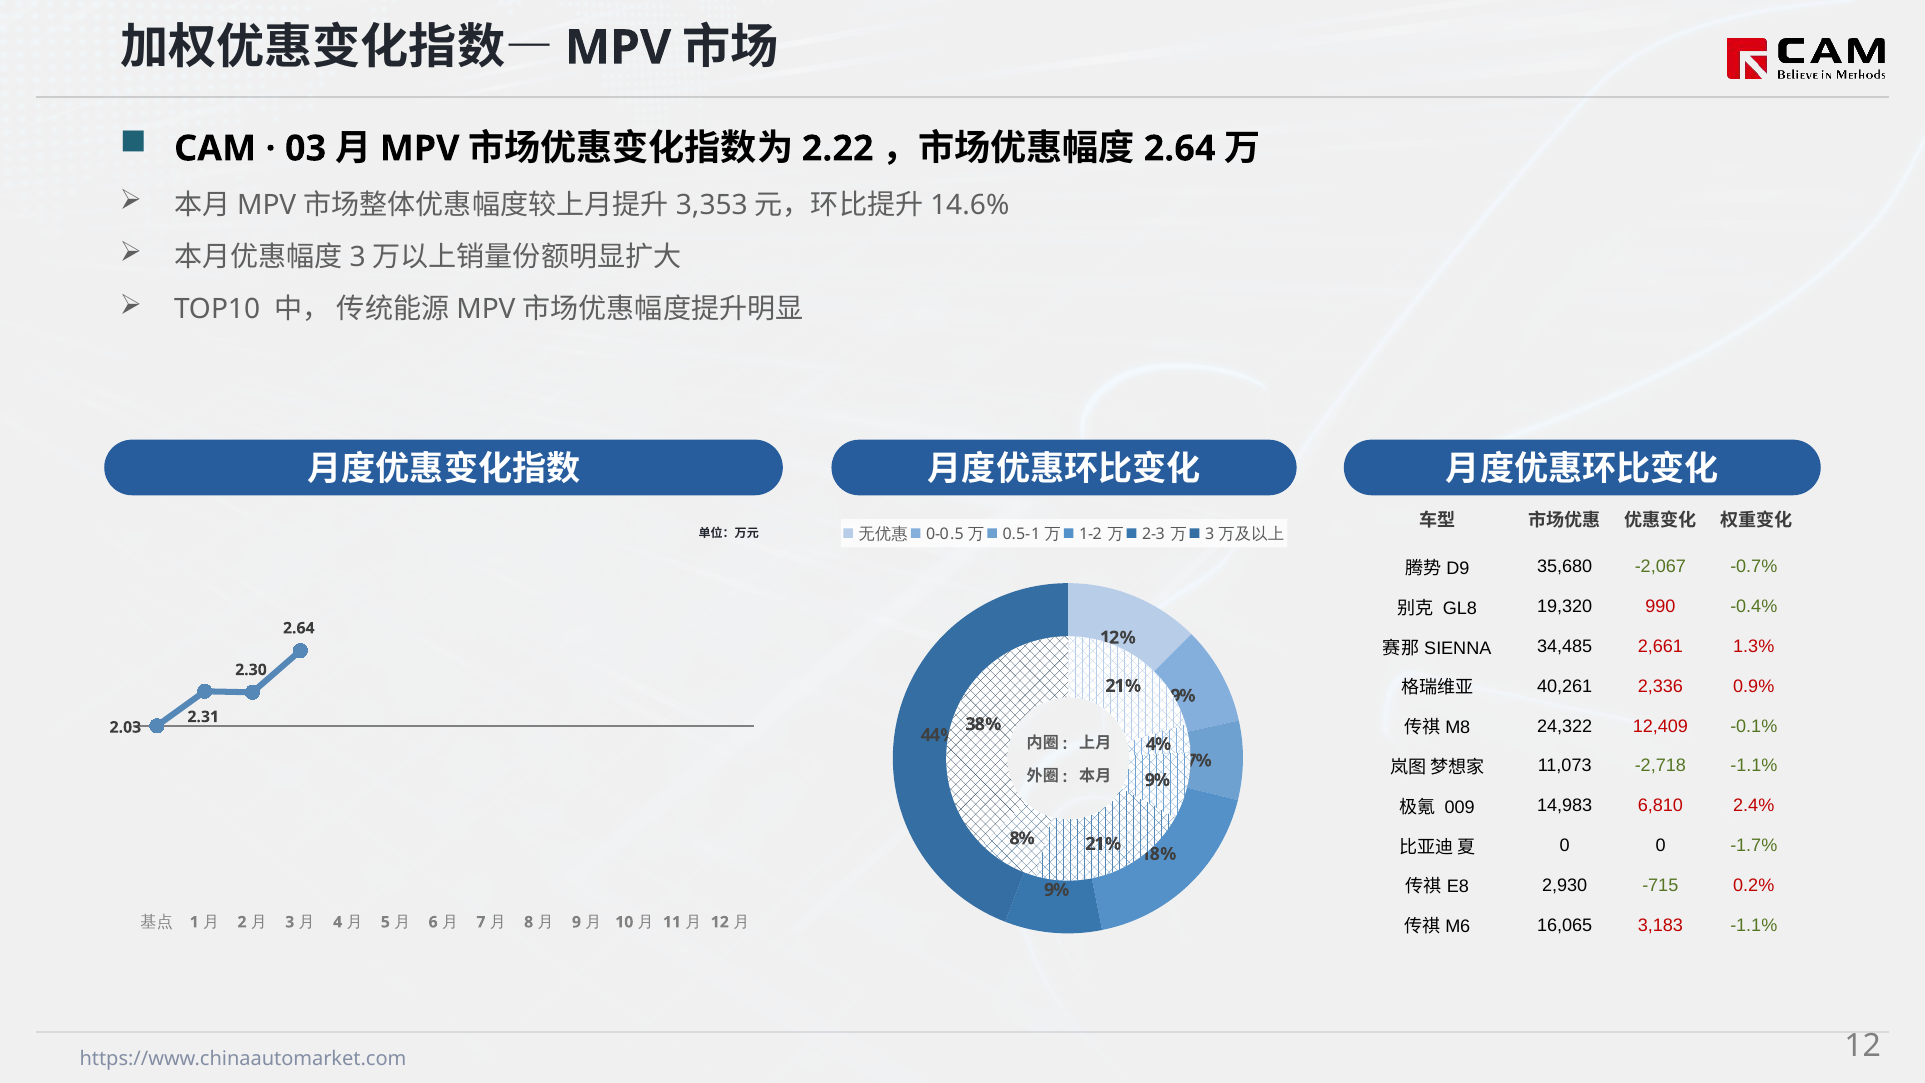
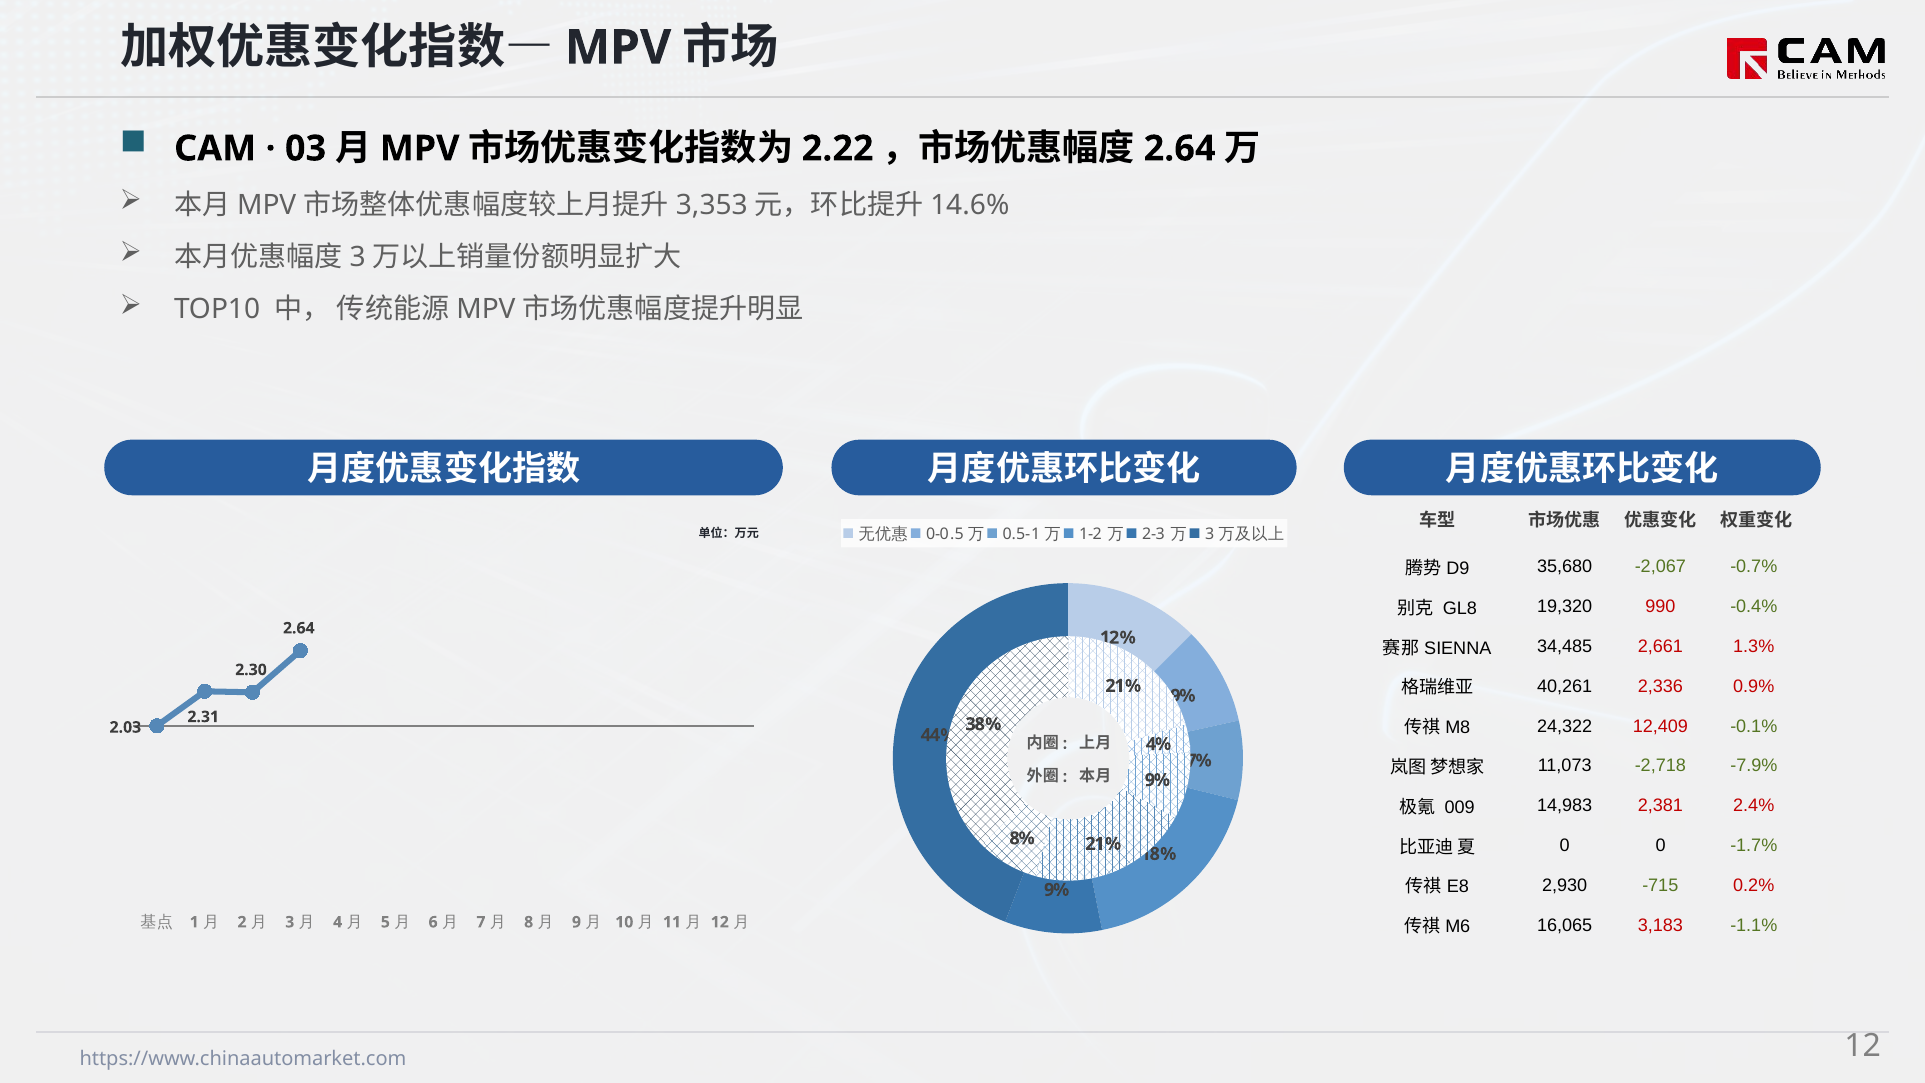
-2,718 -1.1%: -1.1% -> -7.9% (1754, 766)
6,810: 6,810 -> 2,381 (1660, 806)
